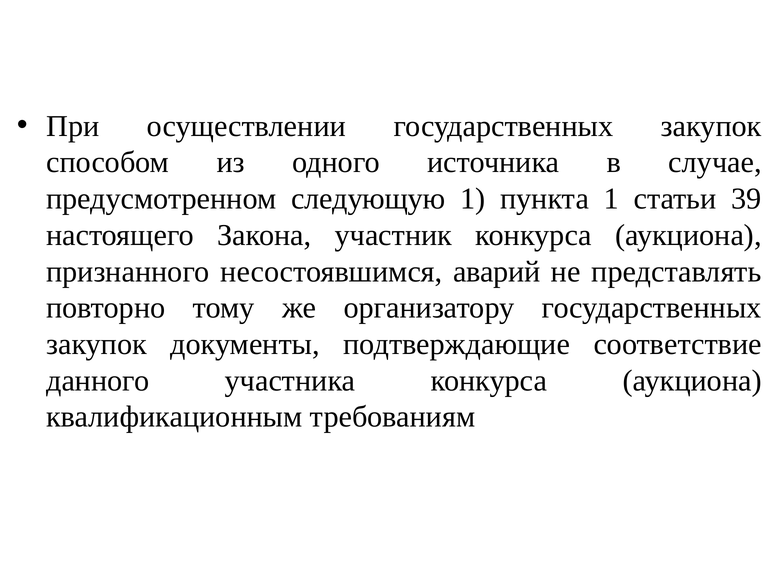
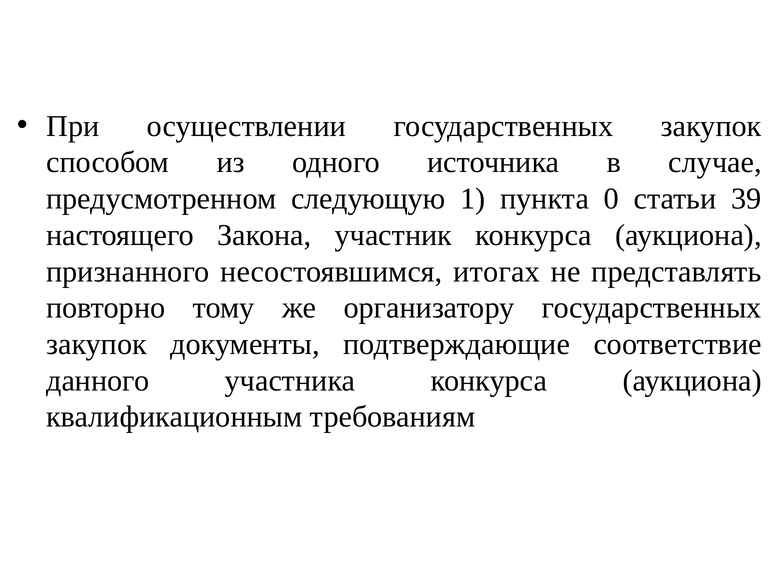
пункта 1: 1 -> 0 (611, 199)
аварий: аварий -> итогах (497, 272)
